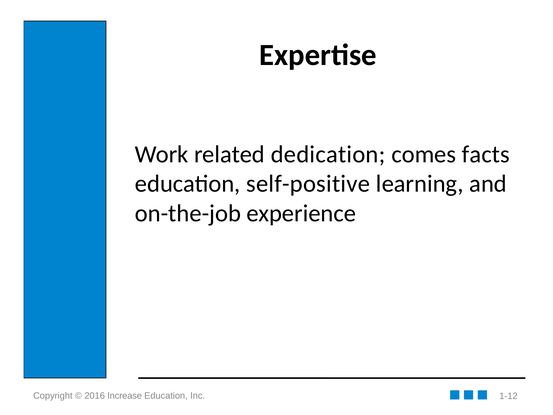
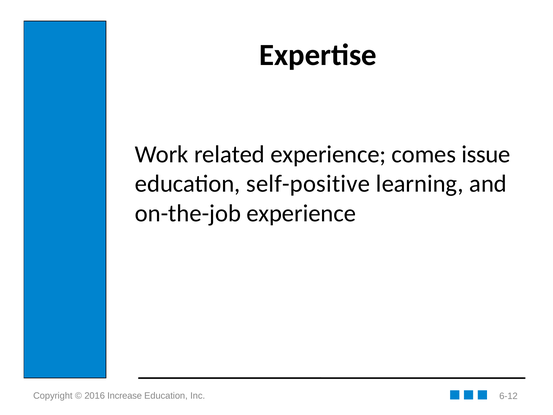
related dedication: dedication -> experience (328, 154)
facts: facts -> issue (486, 154)
1-12: 1-12 -> 6-12 (508, 396)
